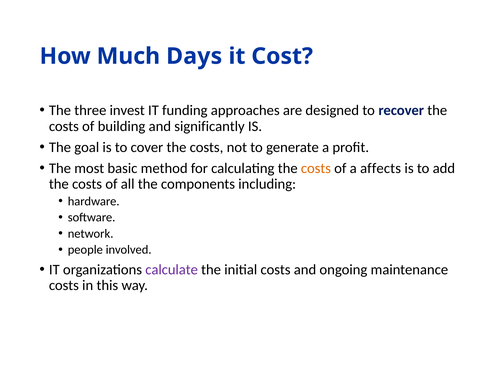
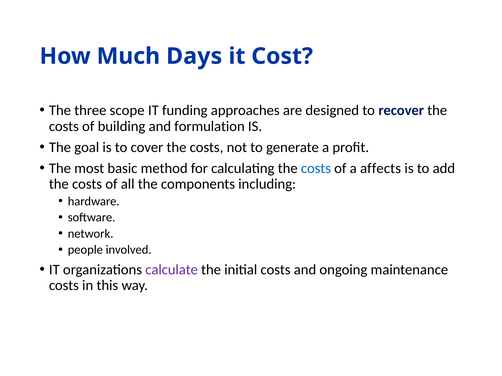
invest: invest -> scope (127, 111)
significantly: significantly -> formulation (210, 126)
costs colour: orange -> blue (316, 168)
